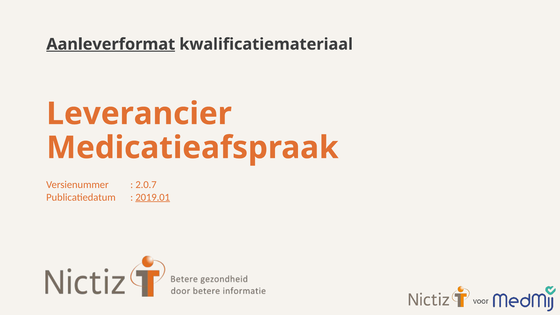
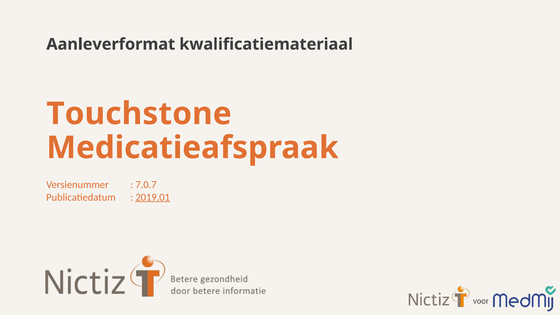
Aanleverformat underline: present -> none (111, 44)
Leverancier: Leverancier -> Touchstone (139, 114)
2.0.7: 2.0.7 -> 7.0.7 (146, 185)
